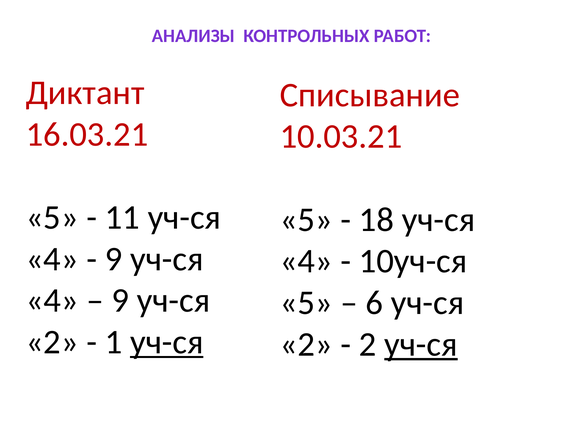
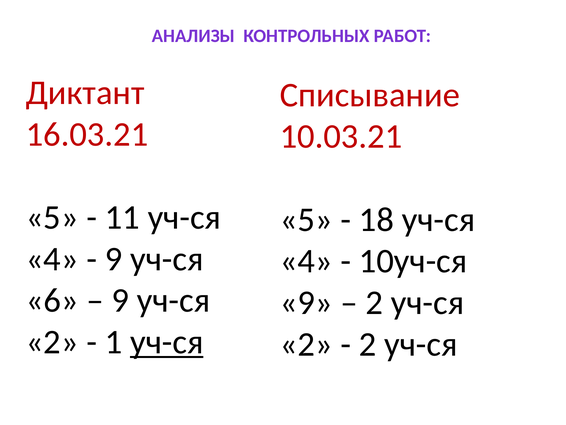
4: 4 -> 6 (52, 300)
5: 5 -> 9 (306, 302)
6: 6 -> 2 (374, 302)
уч-ся underline: present -> none (421, 344)
